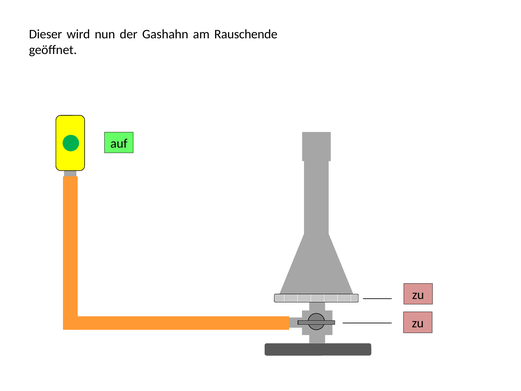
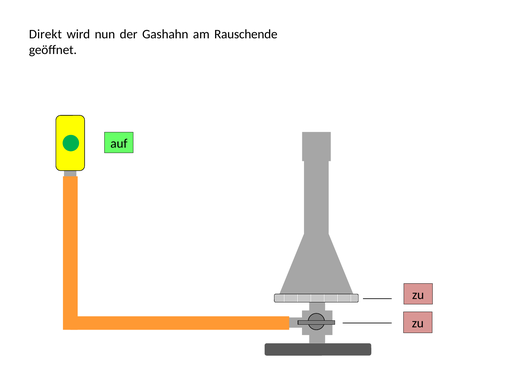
Dieser: Dieser -> Direkt (45, 34)
